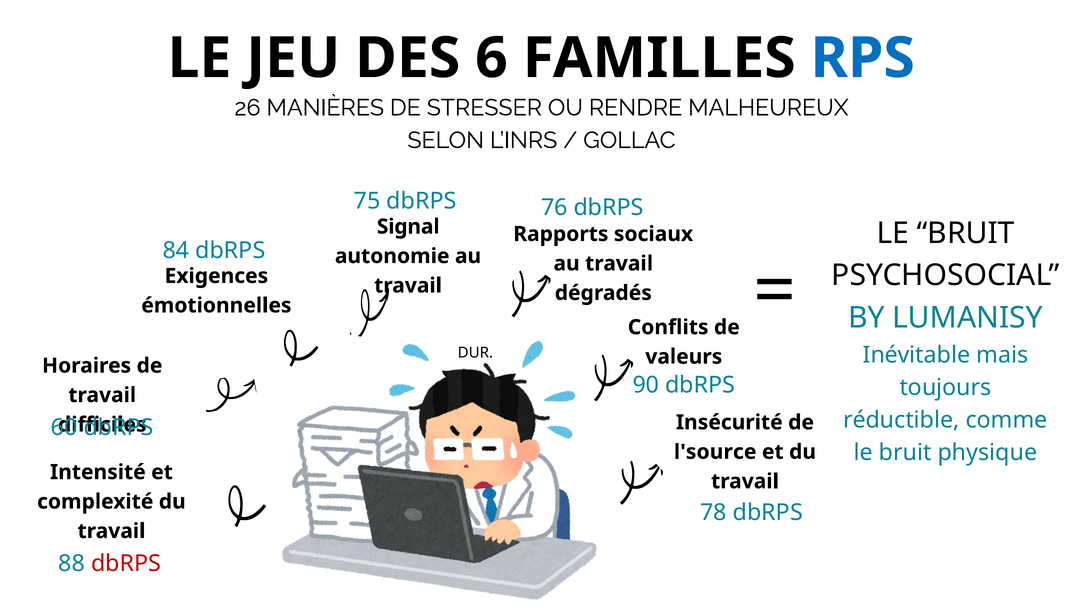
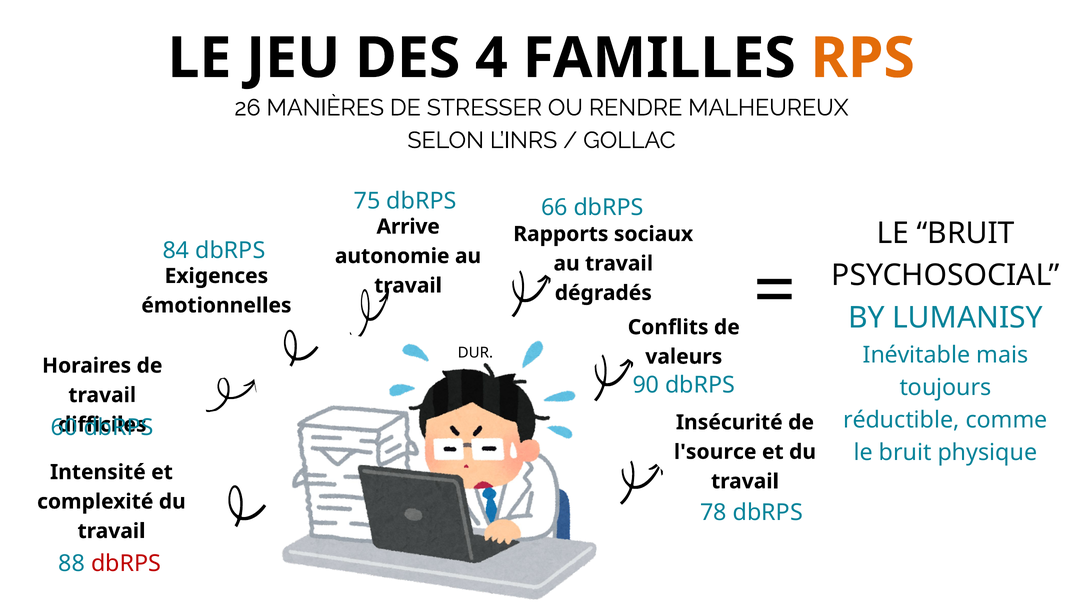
6: 6 -> 4 (491, 58)
RPS colour: blue -> orange (863, 58)
76: 76 -> 66 (554, 208)
Signal: Signal -> Arrive (408, 227)
